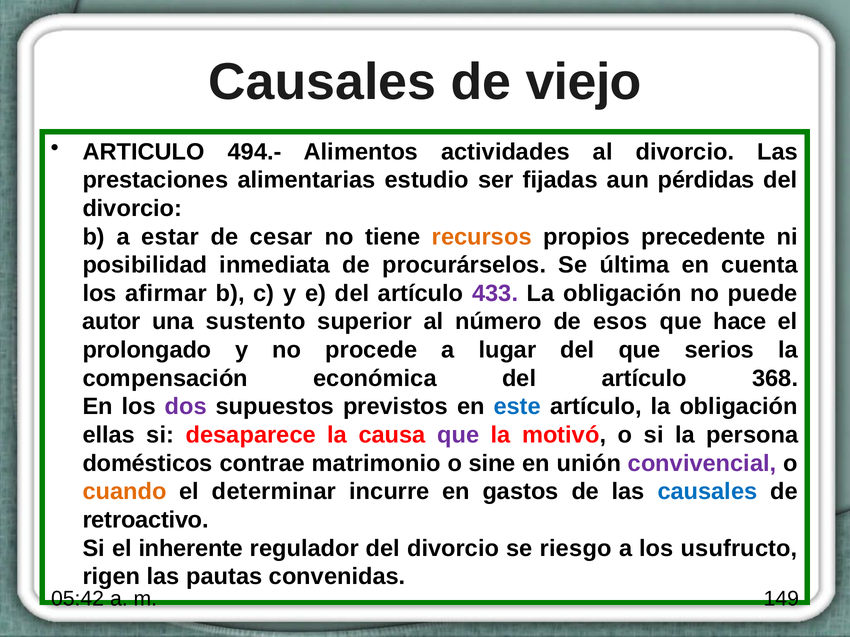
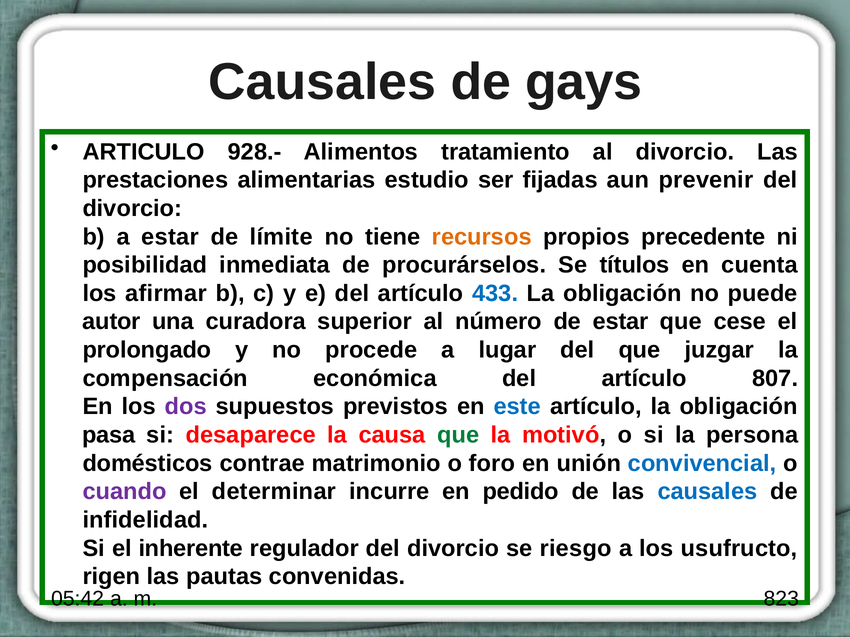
viejo: viejo -> gays (584, 82)
494.-: 494.- -> 928.- (255, 152)
actividades: actividades -> tratamiento (505, 152)
pérdidas: pérdidas -> prevenir (706, 180)
cesar: cesar -> límite (281, 237)
última: última -> títulos (635, 265)
433 colour: purple -> blue (495, 294)
sustento: sustento -> curadora (256, 322)
de esos: esos -> estar (621, 322)
hace: hace -> cese (740, 322)
serios: serios -> juzgar (719, 350)
368: 368 -> 807 (775, 379)
ellas: ellas -> pasa (109, 435)
que colour: purple -> green (458, 435)
sine: sine -> foro (492, 464)
convivencial colour: purple -> blue (702, 464)
cuando colour: orange -> purple (124, 492)
gastos: gastos -> pedido (521, 492)
retroactivo: retroactivo -> infidelidad (145, 520)
149: 149 -> 823 (781, 599)
